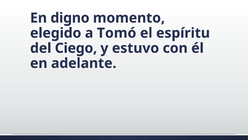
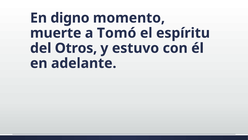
elegido: elegido -> muerte (56, 33)
Ciego: Ciego -> Otros (76, 48)
